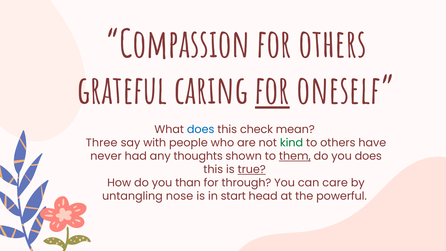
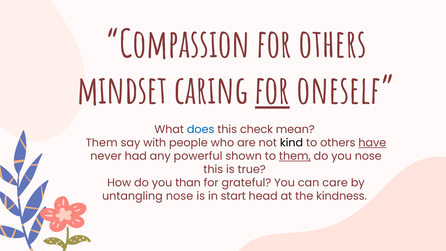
grateful: grateful -> mindset (122, 91)
Three: Three -> Them (102, 143)
kind colour: green -> black (292, 143)
have underline: none -> present (372, 143)
thoughts: thoughts -> powerful (198, 156)
you does: does -> nose (368, 156)
true underline: present -> none (252, 169)
through: through -> grateful (246, 183)
powerful: powerful -> kindness (342, 196)
